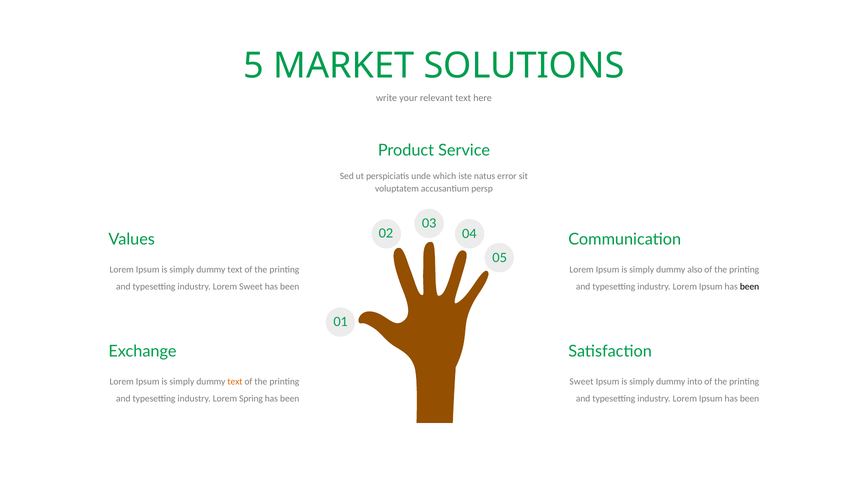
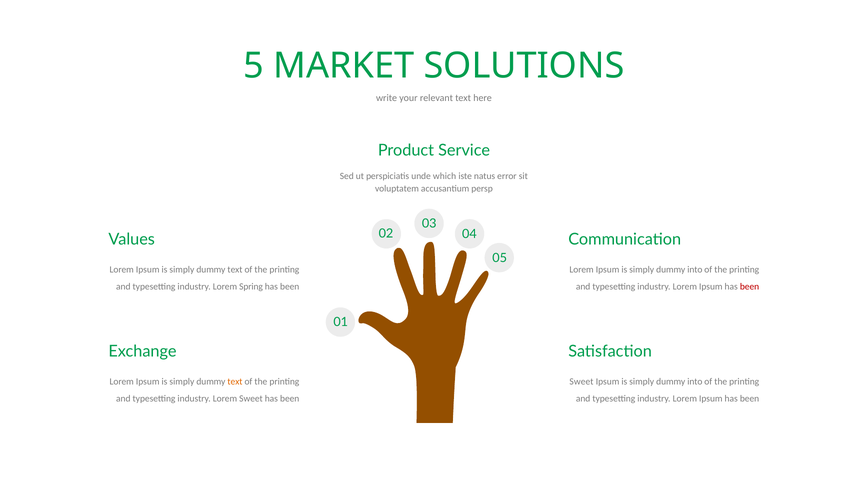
also: also -> into (695, 270)
Lorem Sweet: Sweet -> Spring (251, 287)
been colour: black -> red (750, 287)
Lorem Spring: Spring -> Sweet (251, 399)
